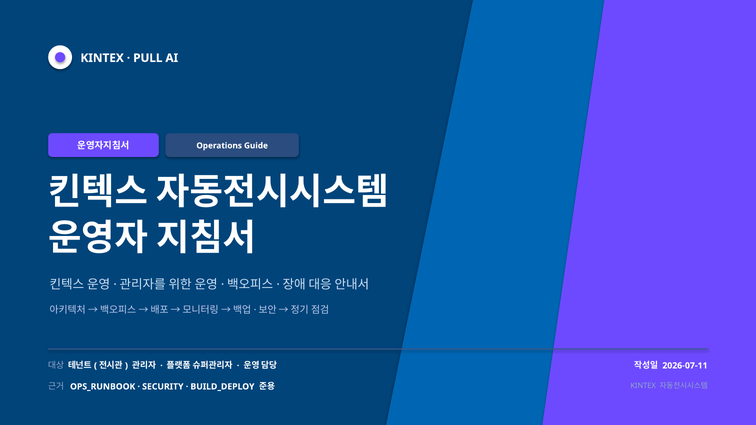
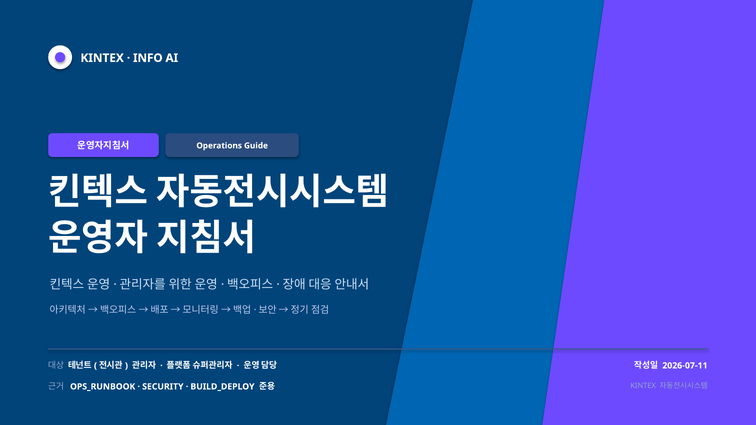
PULL: PULL -> INFO (148, 58)
